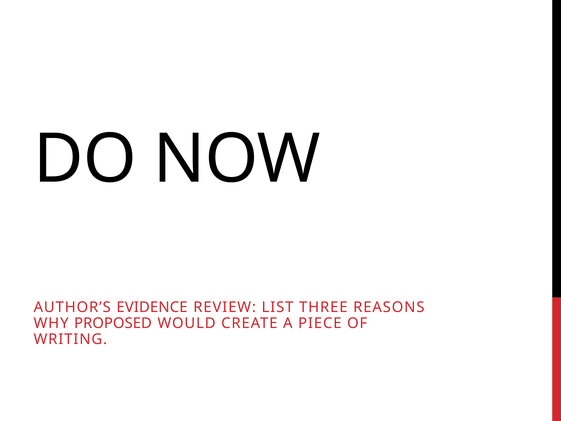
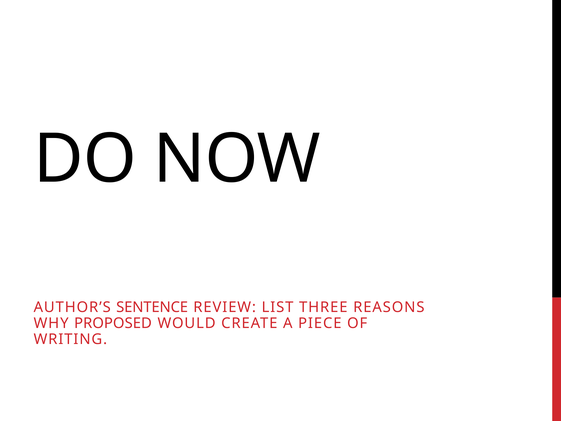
EVIDENCE: EVIDENCE -> SENTENCE (152, 307)
